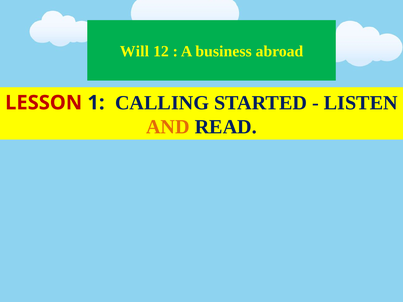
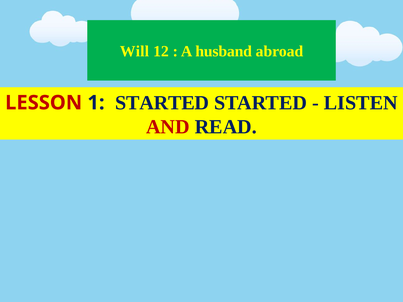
business: business -> husband (224, 51)
1 CALLING: CALLING -> STARTED (162, 103)
AND colour: orange -> red (168, 127)
